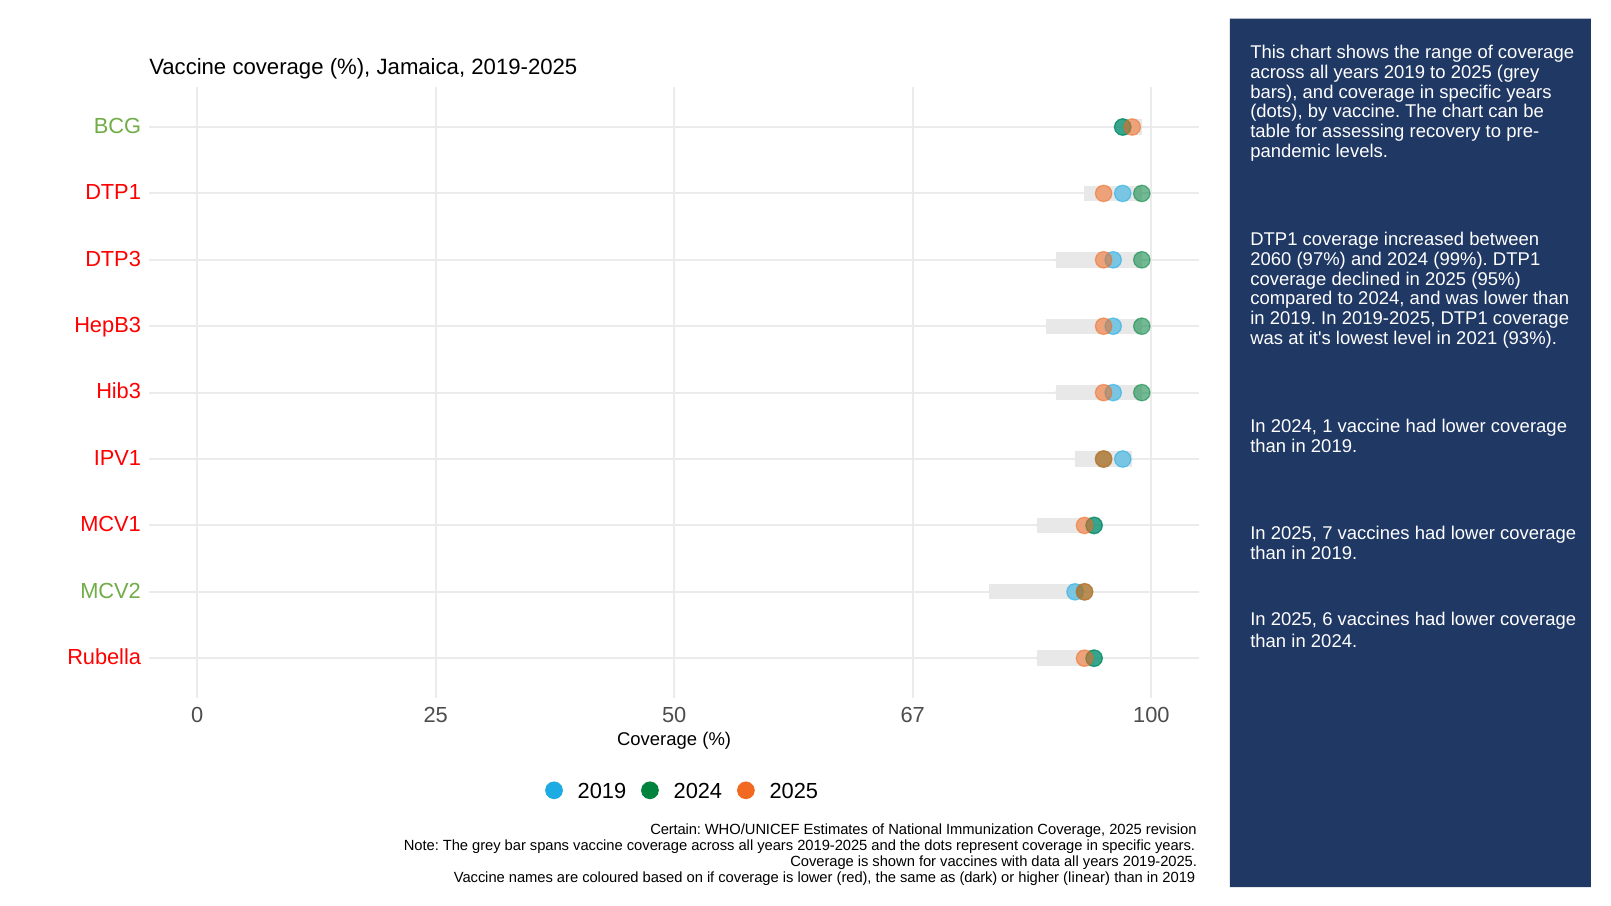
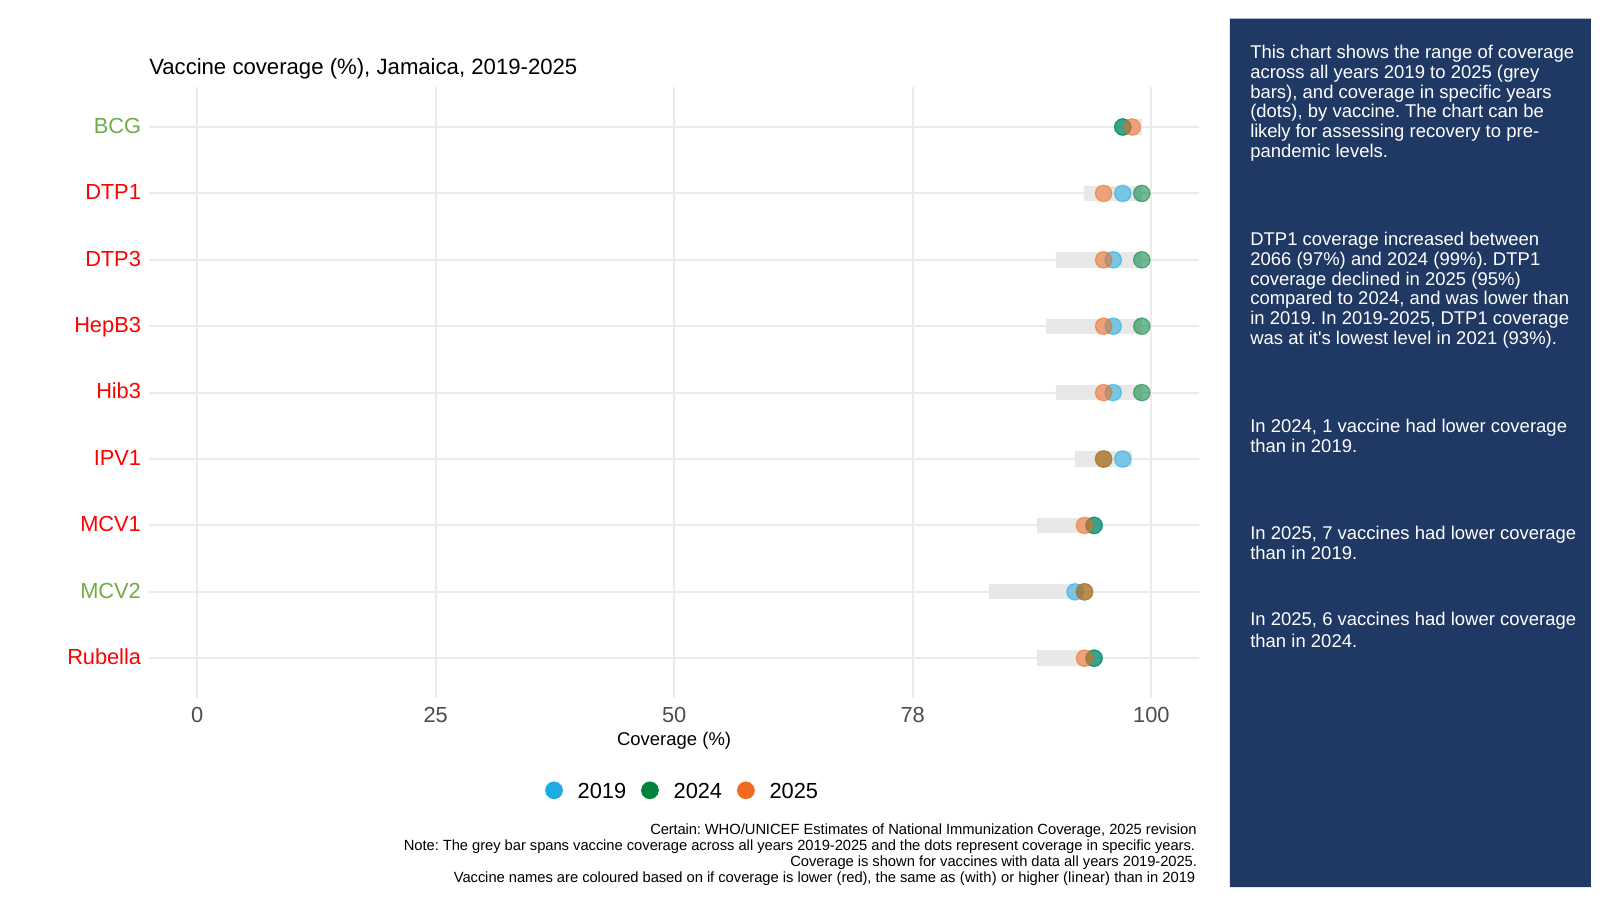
table: table -> likely (1270, 132)
2060: 2060 -> 2066 (1271, 259)
67: 67 -> 78 (913, 716)
as dark: dark -> with (978, 877)
